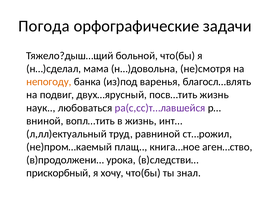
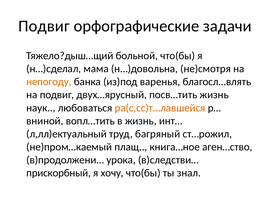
Погода: Погода -> Подвиг (44, 26)
ра(с,сс)т…лавшейся colour: purple -> orange (160, 108)
равниной: равниной -> багряный (158, 134)
